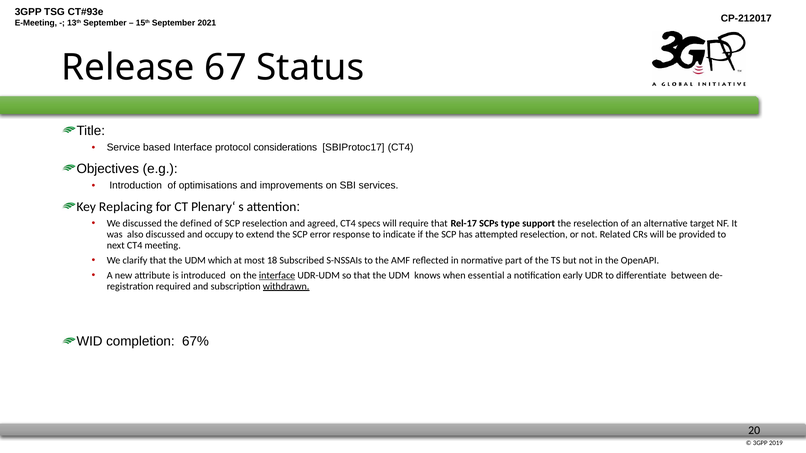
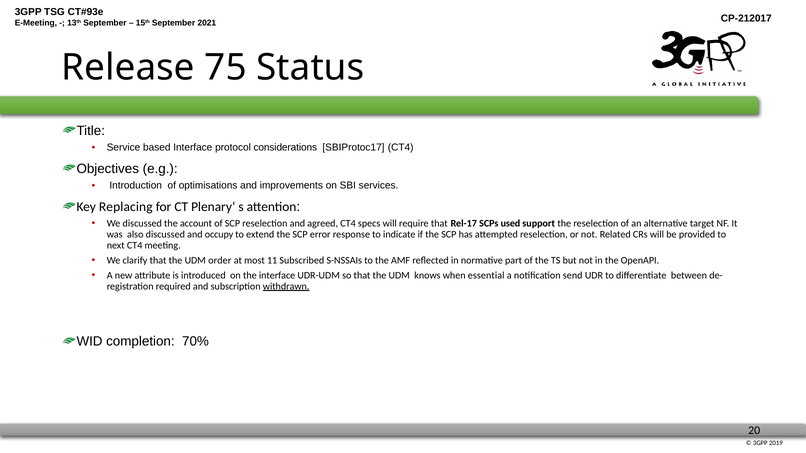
67: 67 -> 75 (226, 68)
defined: defined -> account (196, 224)
type: type -> used (510, 224)
which: which -> order (220, 261)
18: 18 -> 11 (272, 261)
interface underline: present -> none (277, 276)
early: early -> send (573, 276)
67%: 67% -> 70% (195, 342)
